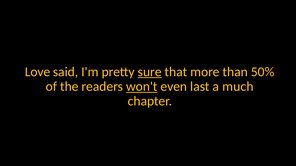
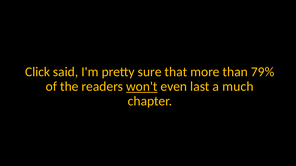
Love: Love -> Click (38, 72)
sure underline: present -> none (150, 72)
50%: 50% -> 79% (263, 72)
